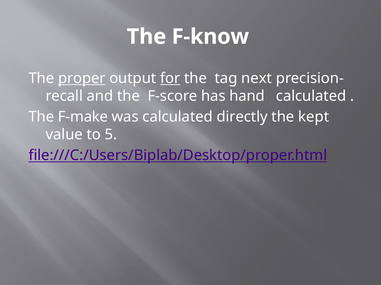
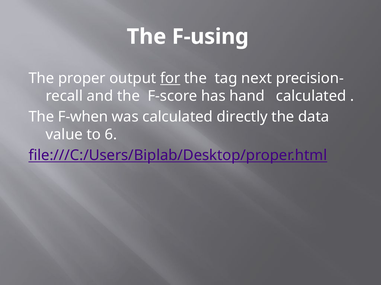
F-know: F-know -> F-using (210, 37)
proper underline: present -> none (82, 78)
F-make: F-make -> F-when (83, 117)
kept: kept -> data (314, 117)
5: 5 -> 6 (111, 135)
